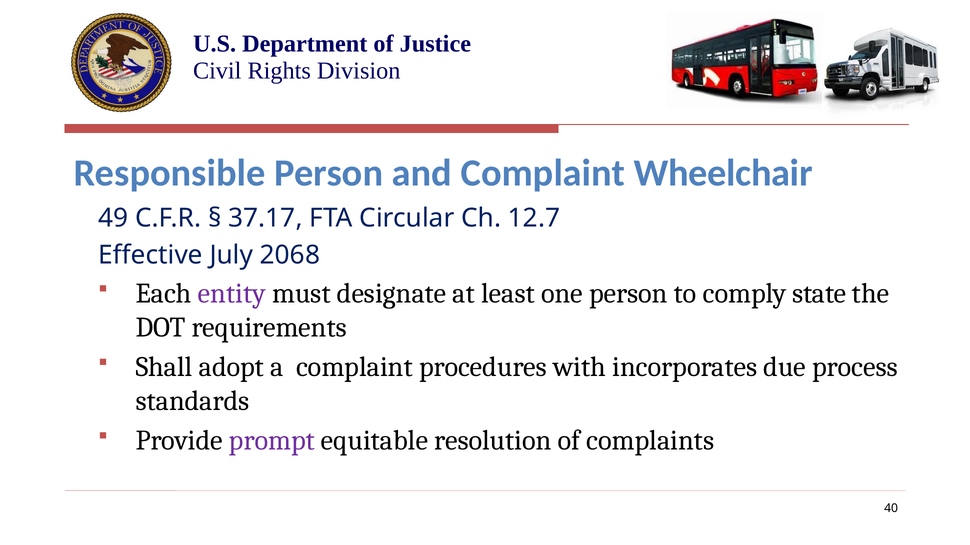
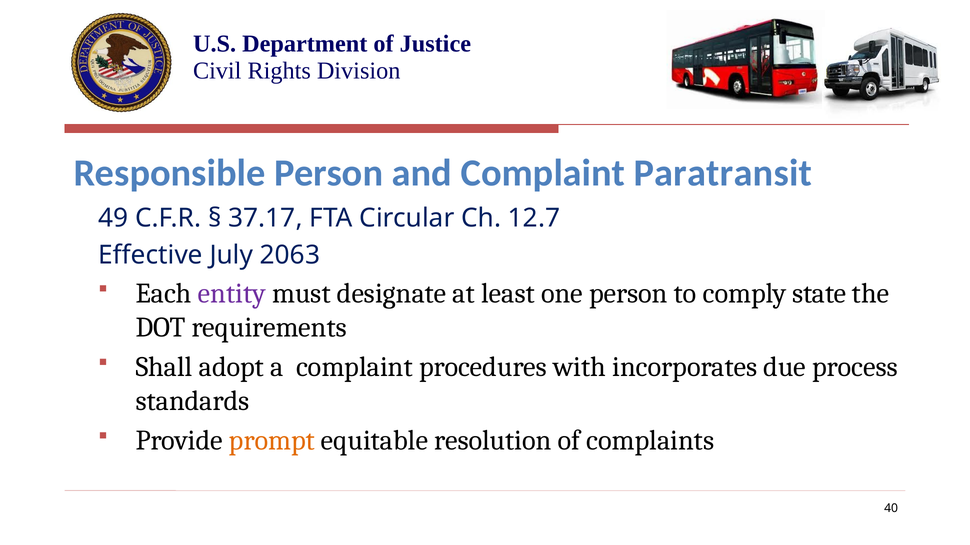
Wheelchair: Wheelchair -> Paratransit (723, 173)
2068: 2068 -> 2063 (290, 255)
prompt colour: purple -> orange (272, 441)
